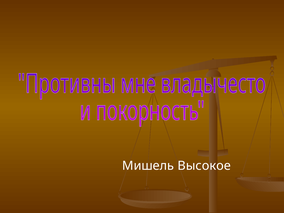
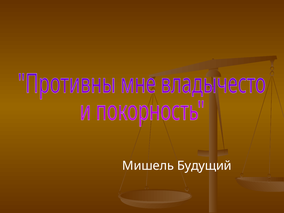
Высокое: Высокое -> Будущий (204, 166)
